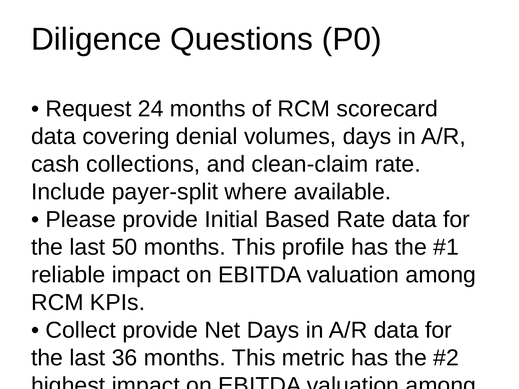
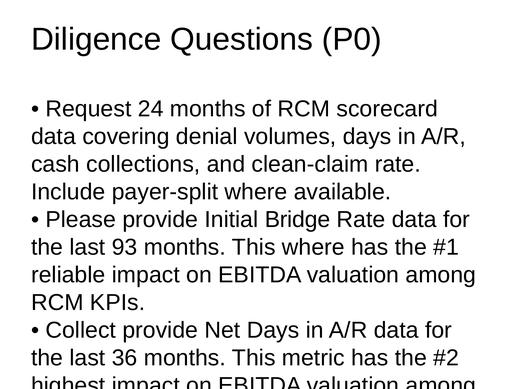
Based: Based -> Bridge (298, 220)
50: 50 -> 93 (125, 247)
This profile: profile -> where (313, 247)
